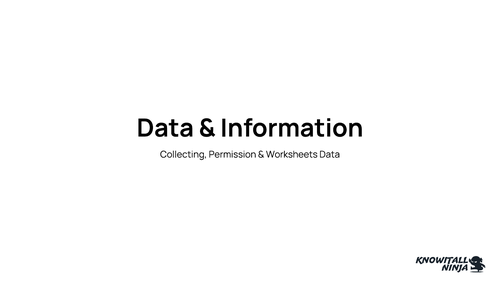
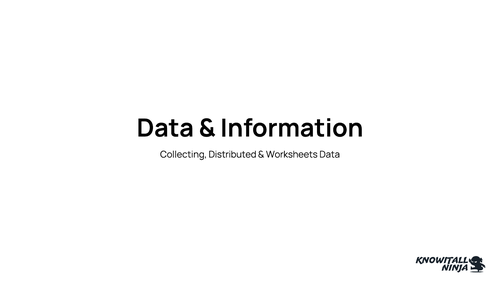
Permission: Permission -> Distributed (233, 155)
